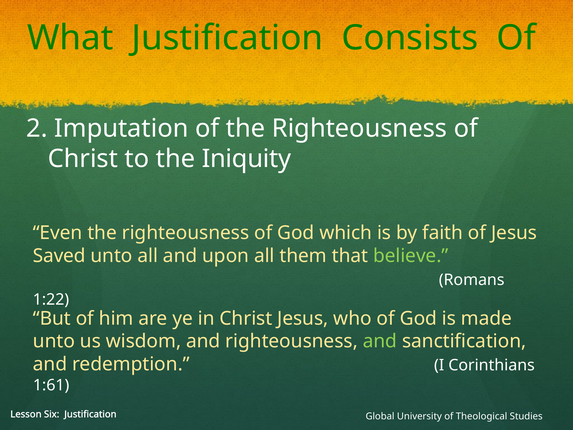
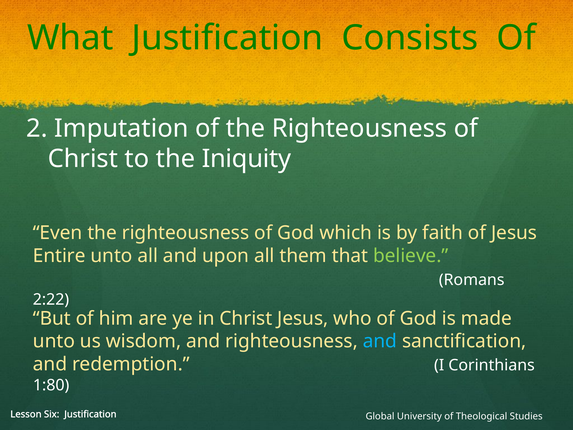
Saved: Saved -> Entire (59, 256)
1:22: 1:22 -> 2:22 (51, 299)
and colour: light green -> light blue (380, 341)
1:61: 1:61 -> 1:80 (51, 385)
